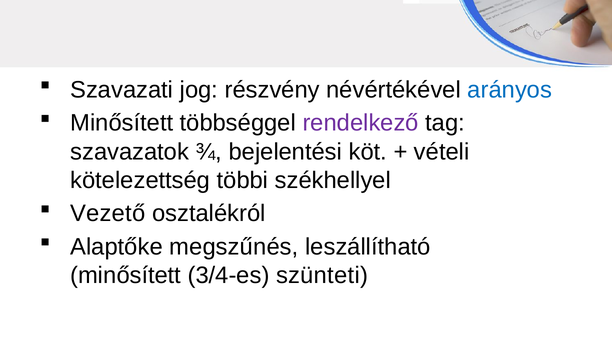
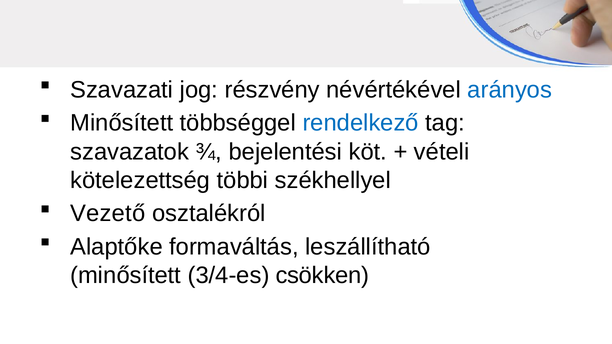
rendelkező colour: purple -> blue (361, 123)
megszűnés: megszűnés -> formaváltás (234, 247)
szünteti: szünteti -> csökken (322, 276)
